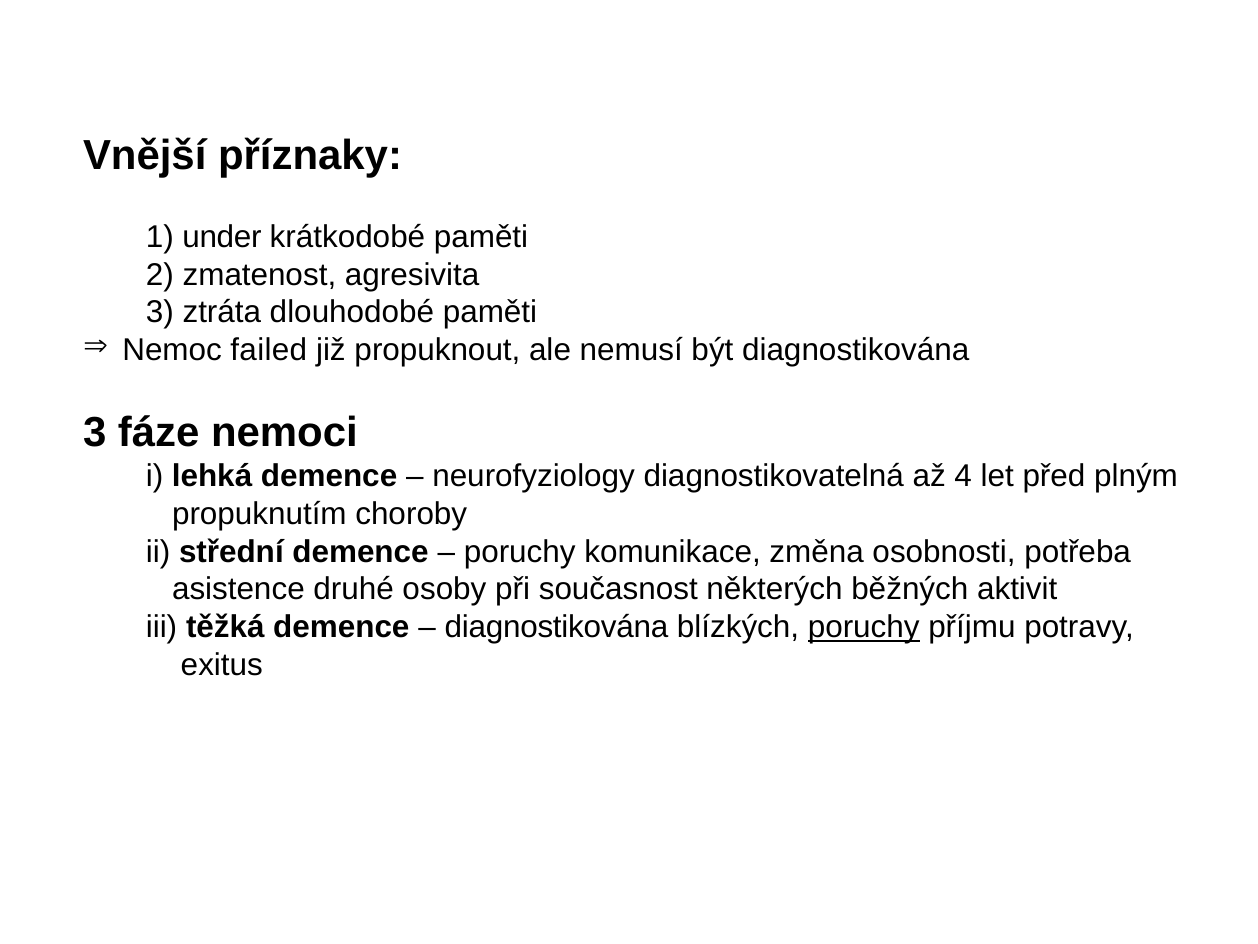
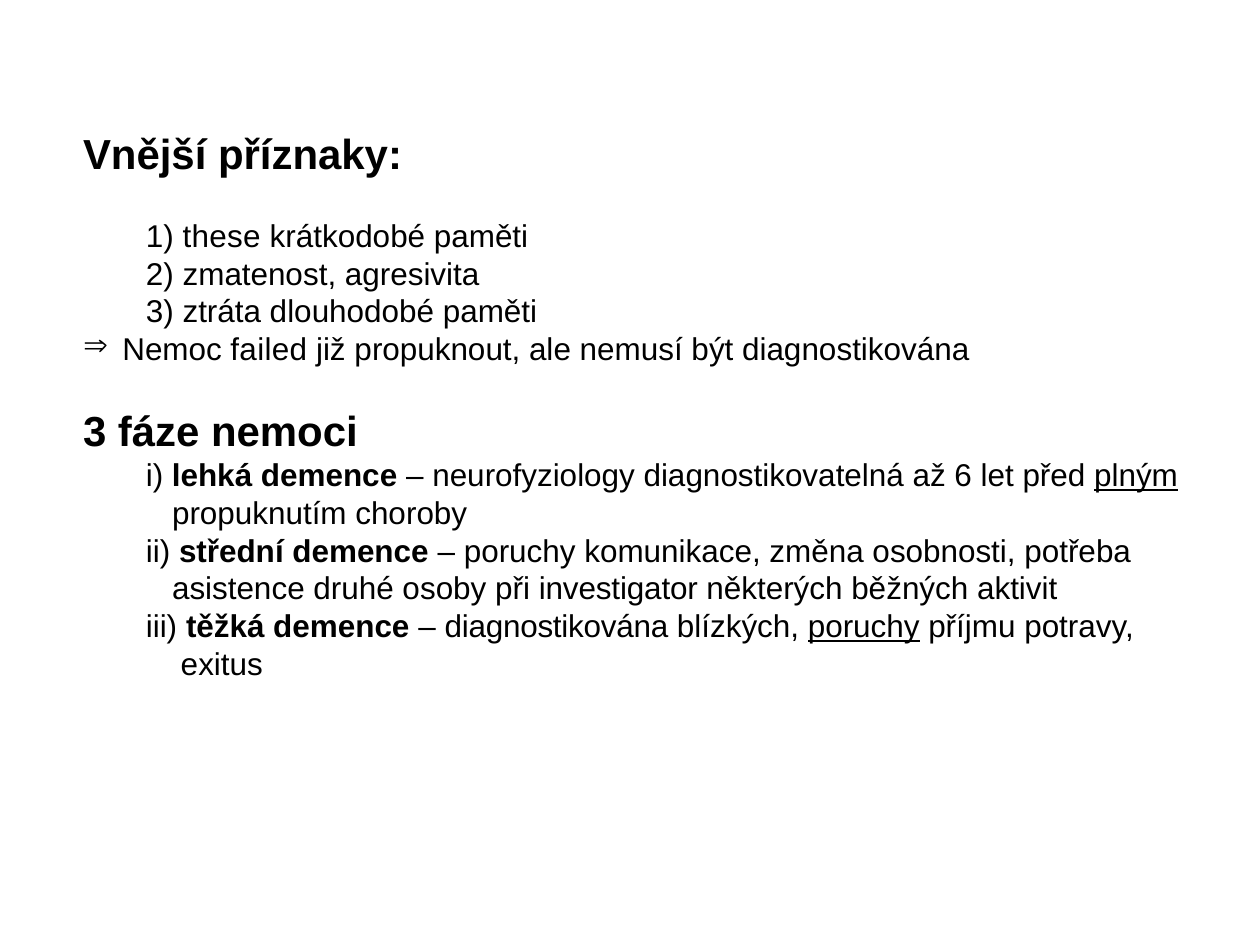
under: under -> these (222, 237)
4: 4 -> 6 (963, 476)
plným underline: none -> present (1136, 476)
současnost: současnost -> investigator (618, 589)
